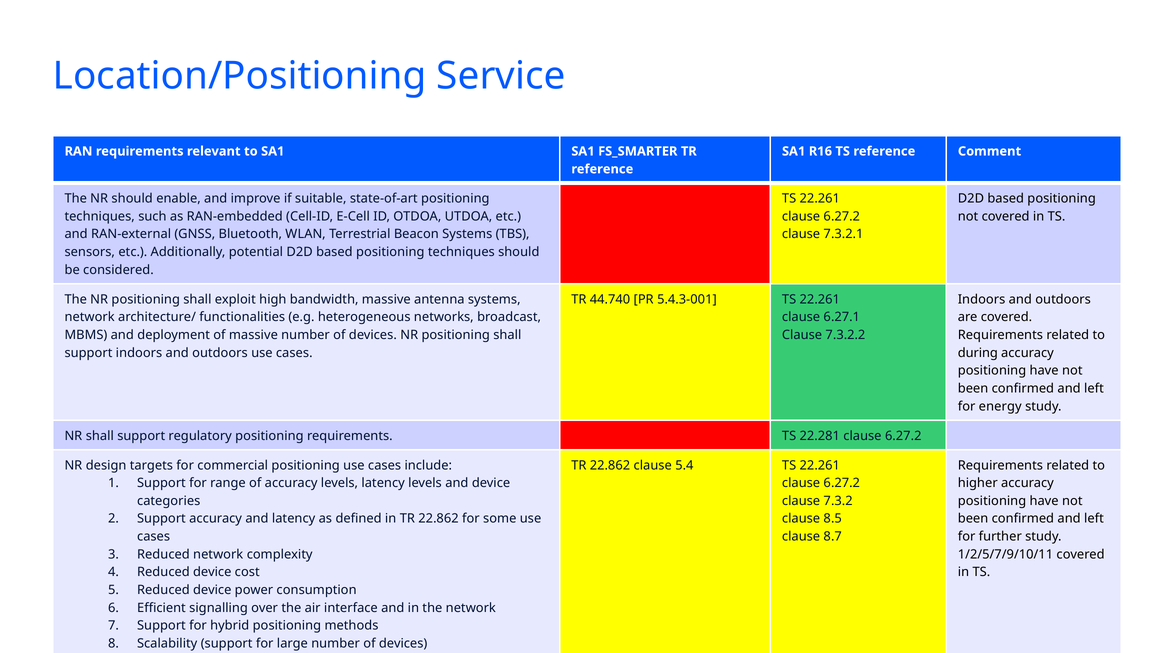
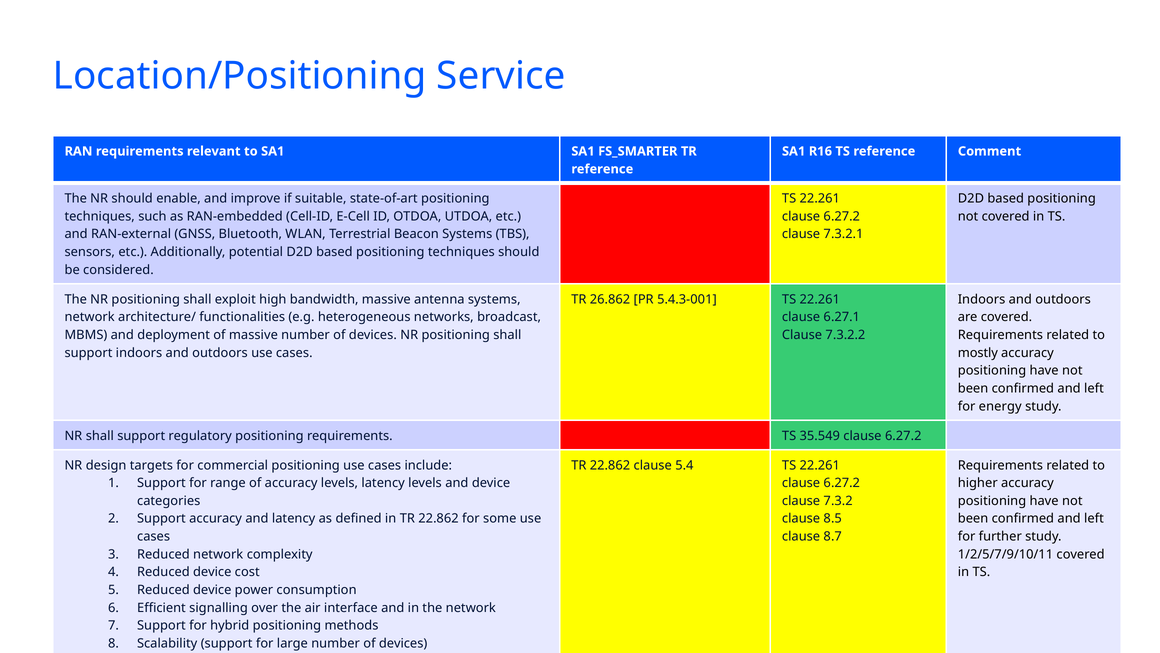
44.740: 44.740 -> 26.862 (610, 299)
during: during -> mostly (978, 353)
22.281: 22.281 -> 35.549 (820, 435)
